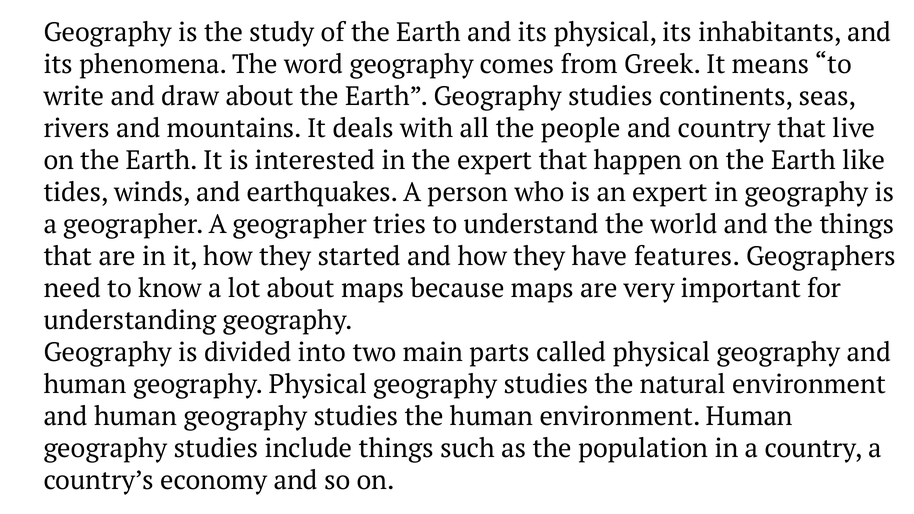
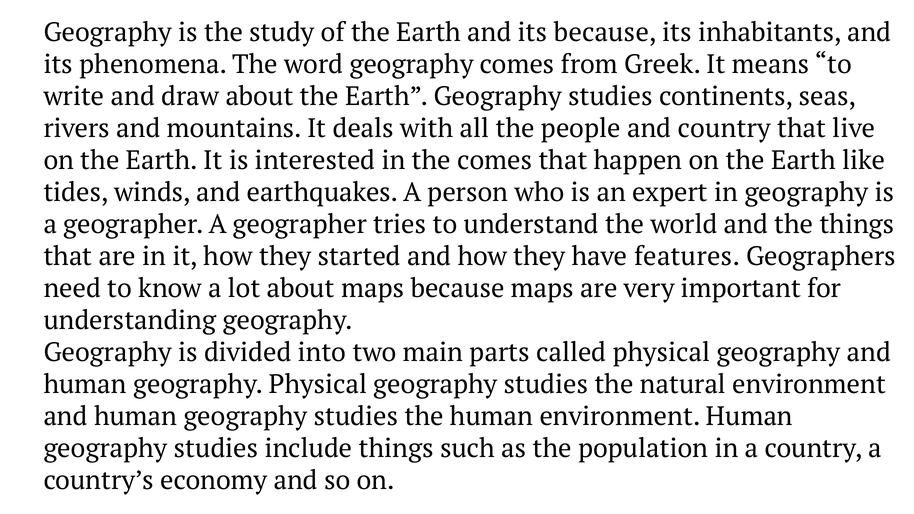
its physical: physical -> because (605, 33)
the expert: expert -> comes (495, 161)
